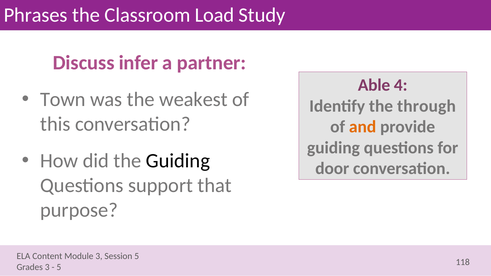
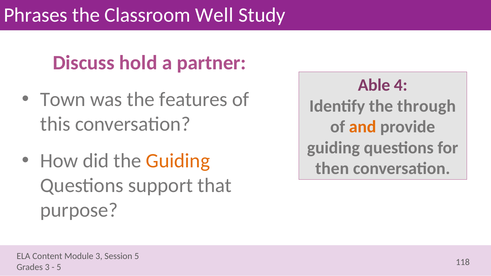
Load: Load -> Well (214, 15)
infer: infer -> hold (138, 63)
weakest: weakest -> features (193, 100)
Guiding colour: black -> orange (178, 161)
door: door -> then (332, 169)
